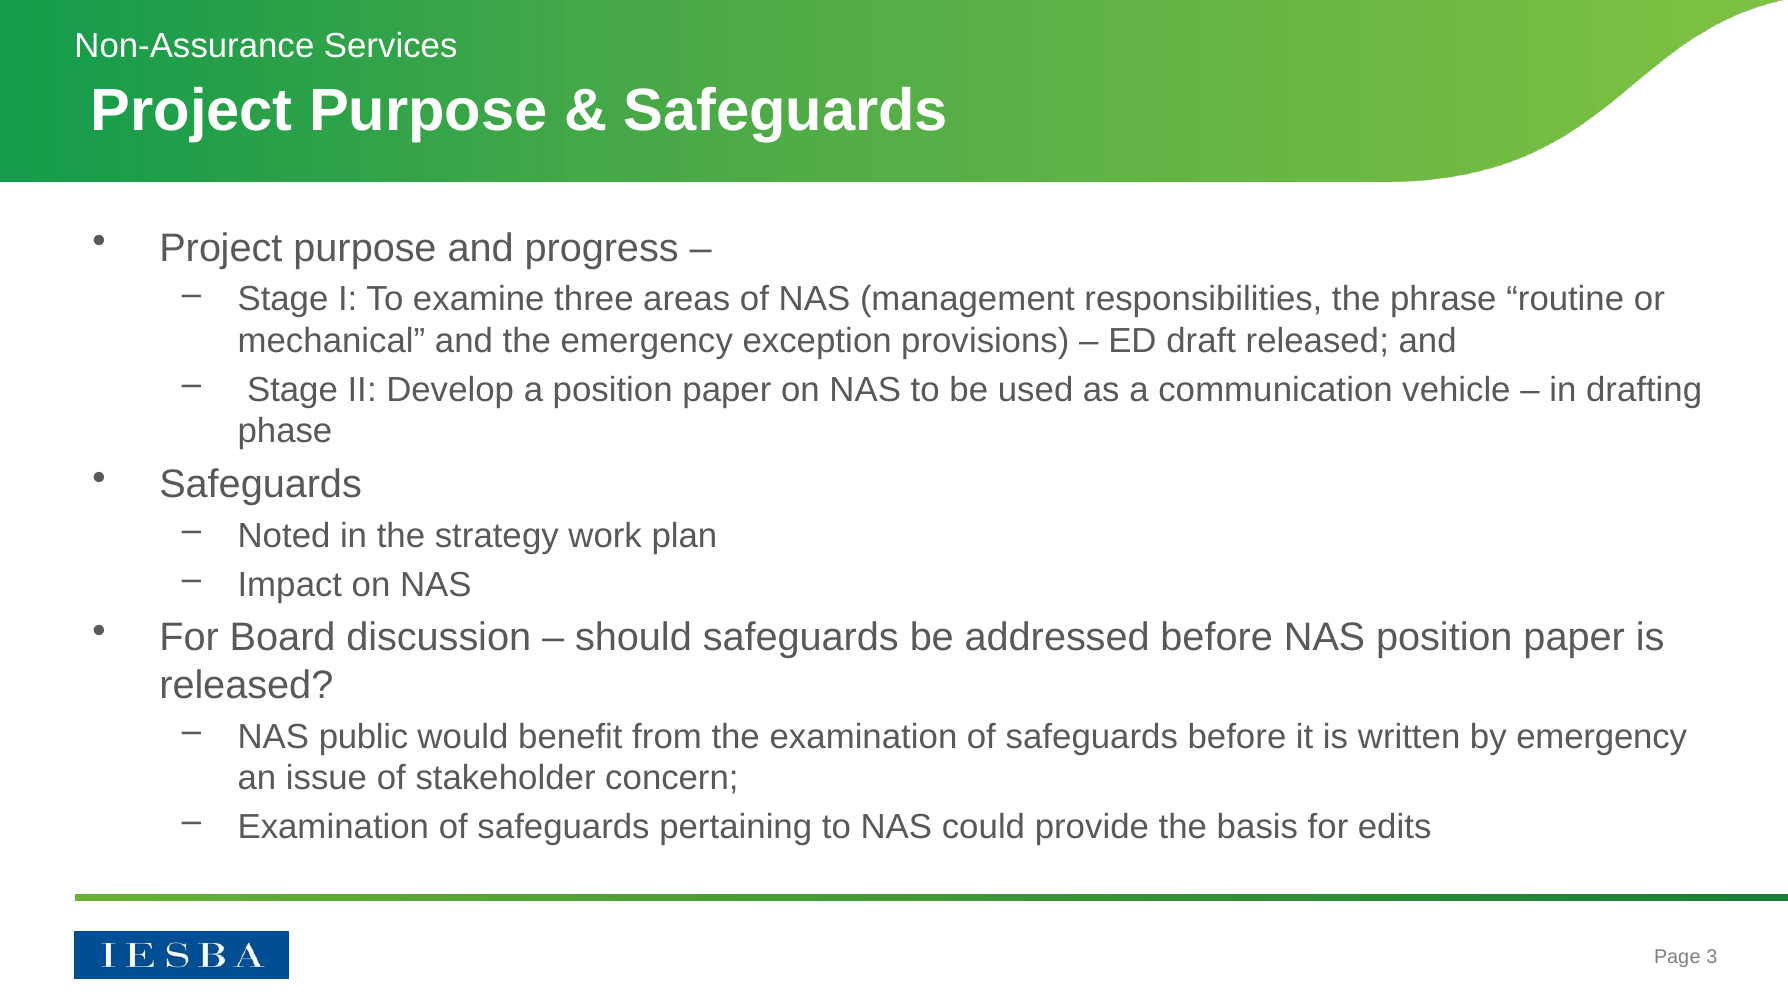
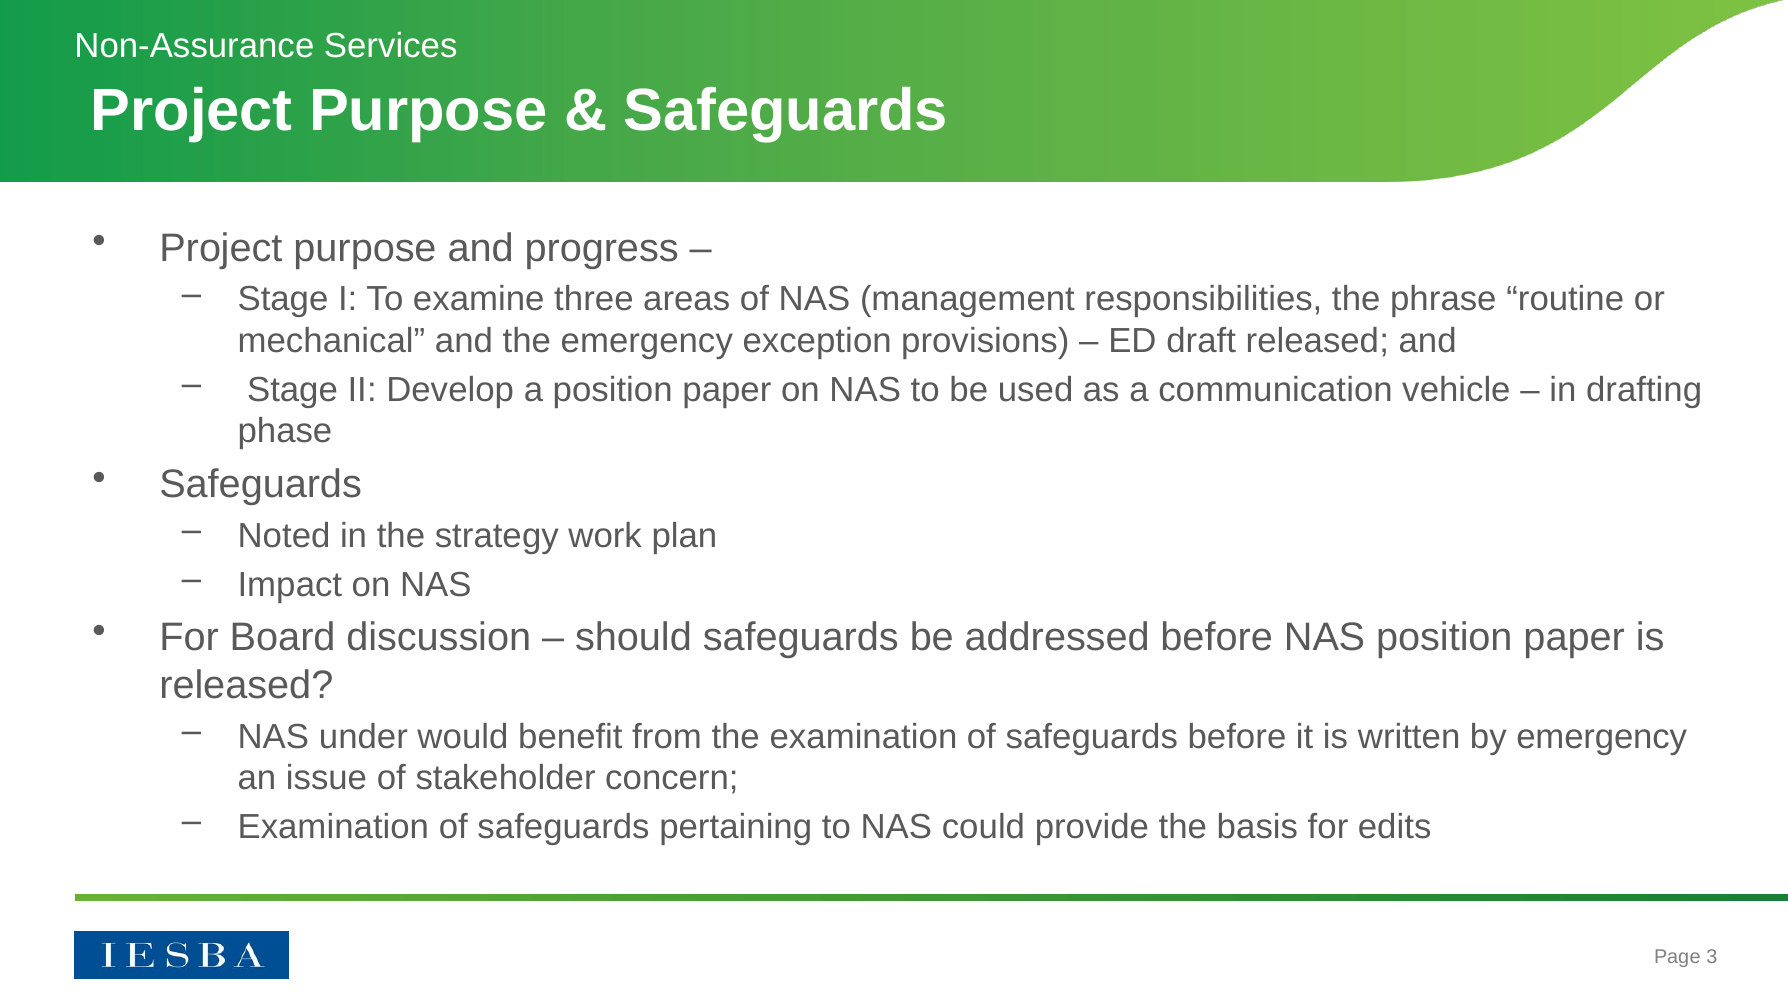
public: public -> under (363, 736)
